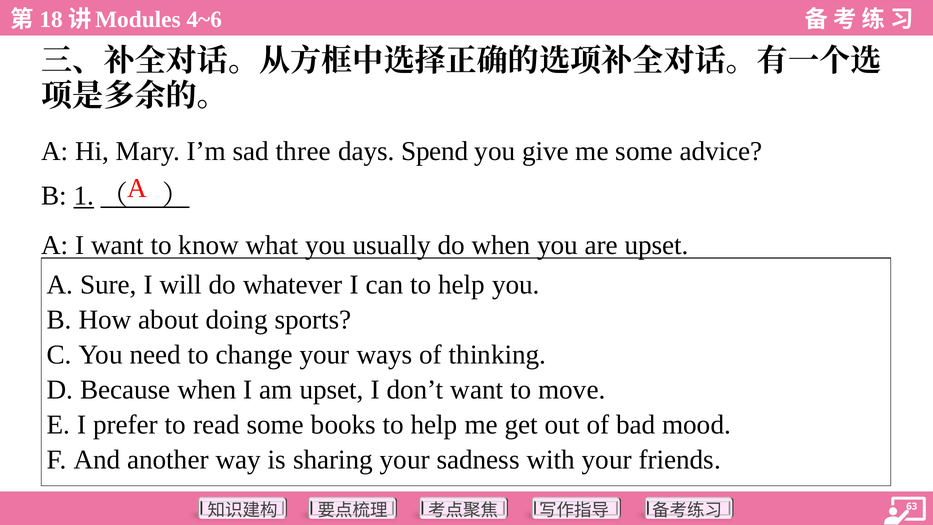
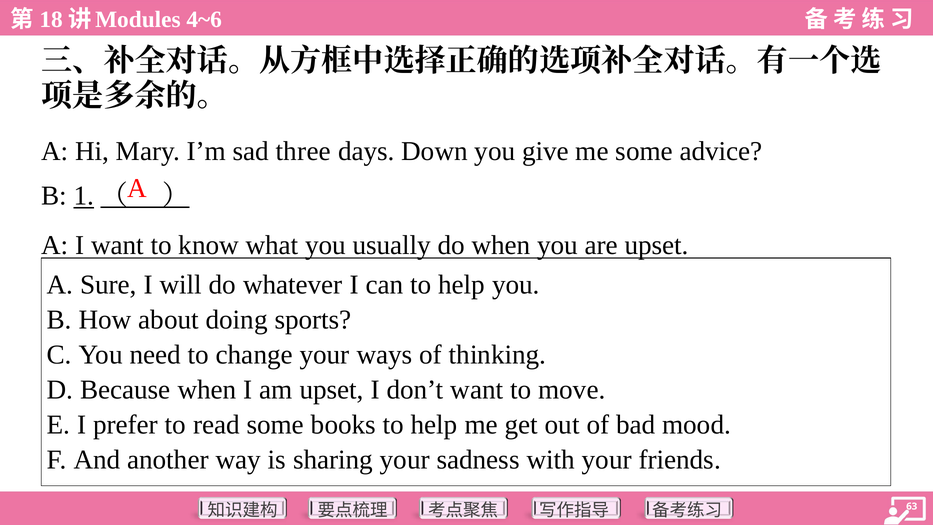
Spend: Spend -> Down (435, 151)
